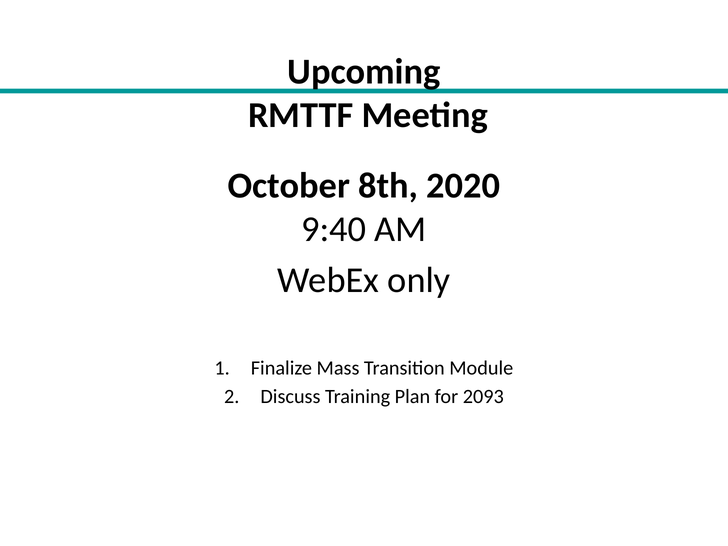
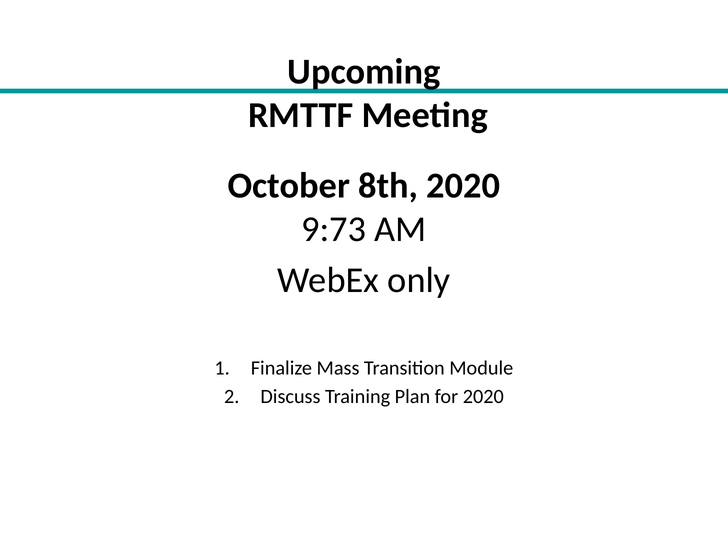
9:40: 9:40 -> 9:73 (334, 229)
for 2093: 2093 -> 2020 (483, 397)
